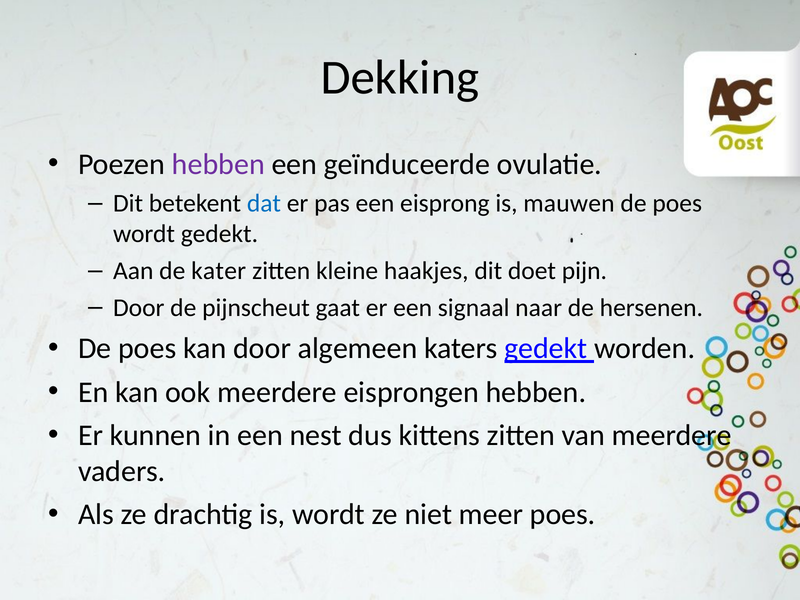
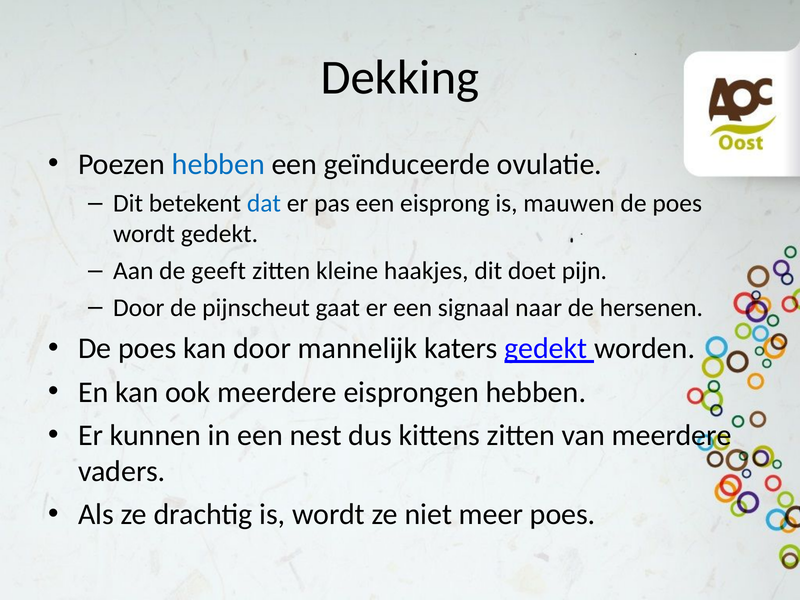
hebben colour: purple -> blue (218, 164)
kater: kater -> geeft (219, 271)
algemeen: algemeen -> mannelijk (358, 349)
